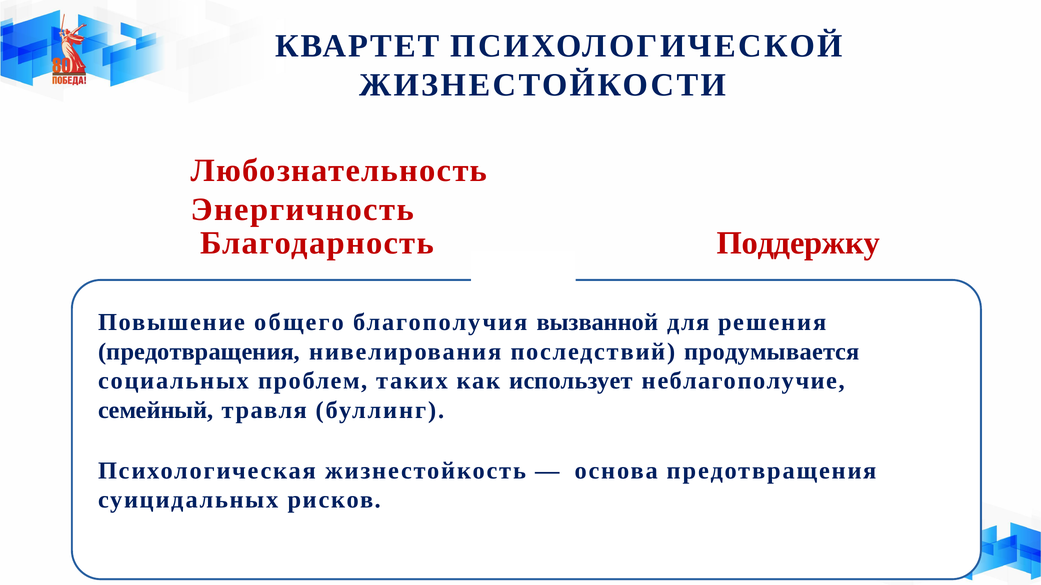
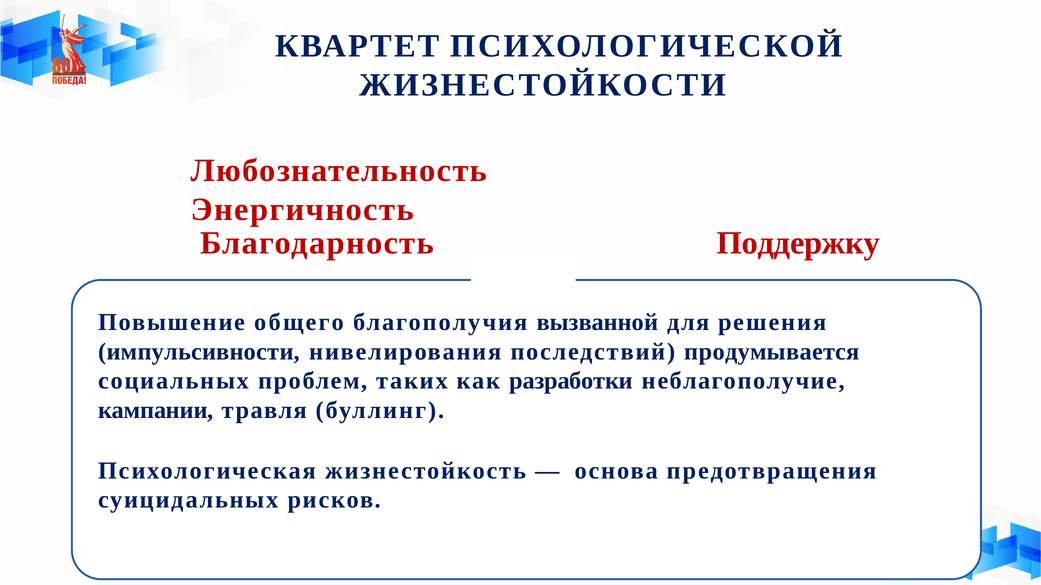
предотвращения: предотвращения -> импульсивности (199, 352)
использует: использует -> разработки (571, 381)
семейный: семейный -> кампании (156, 411)
